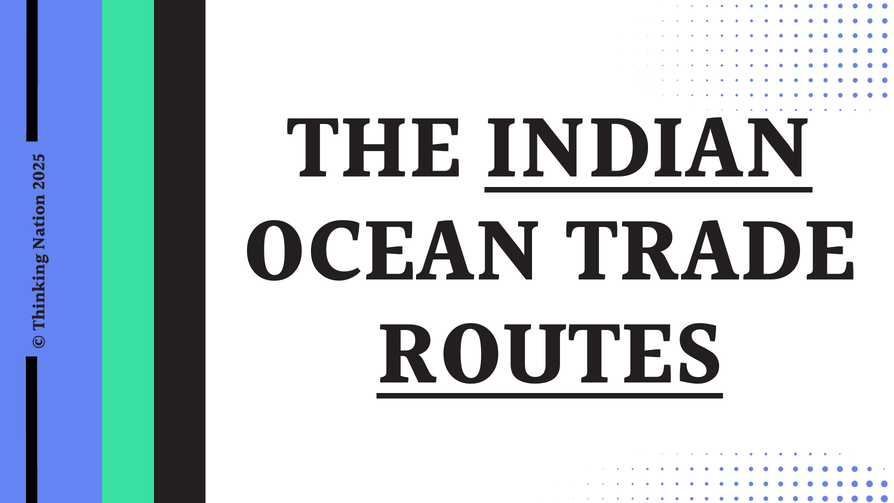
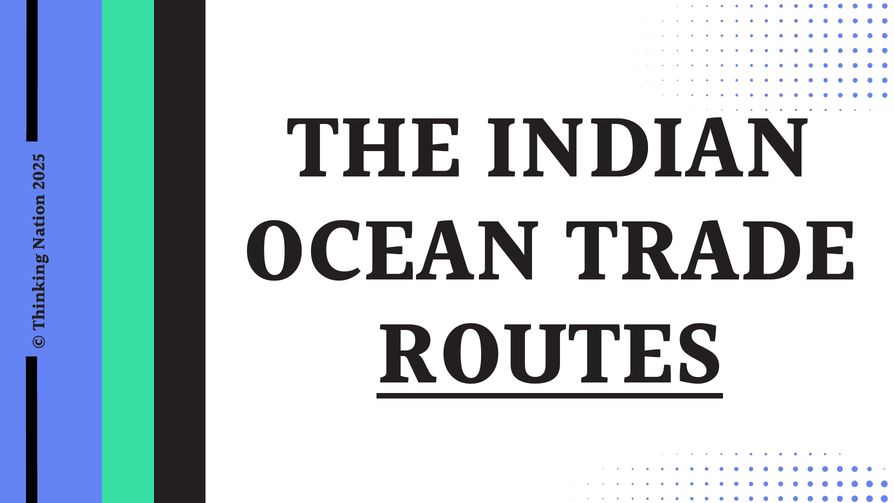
INDIAN underline: present -> none (649, 151)
